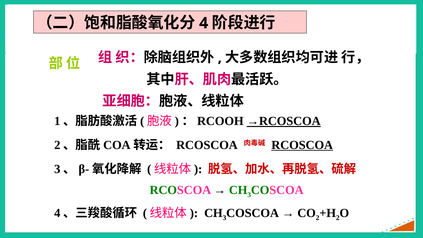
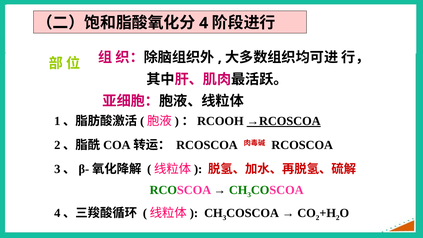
RCOSCOA underline: present -> none (302, 145)
